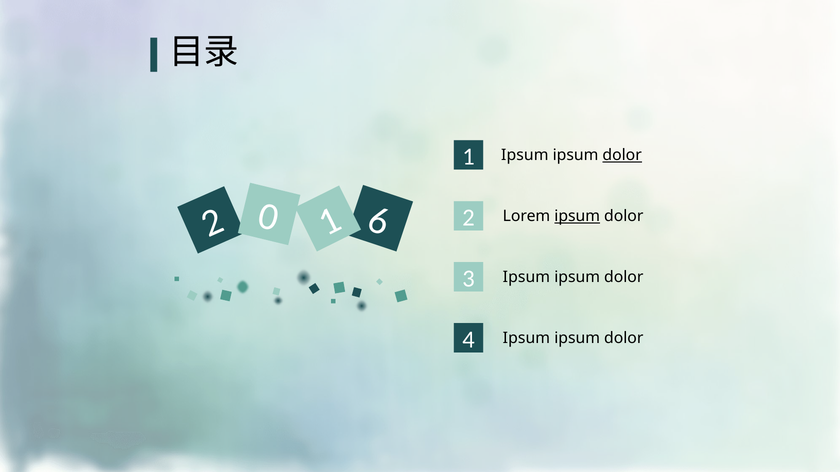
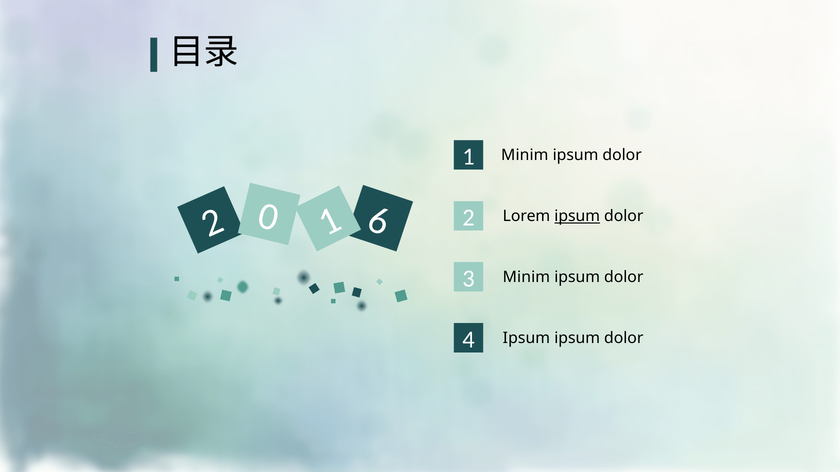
Ipsum: Ipsum -> Minim (525, 155)
dolor underline: present -> none (622, 155)
Ipsum: Ipsum -> Minim (526, 277)
